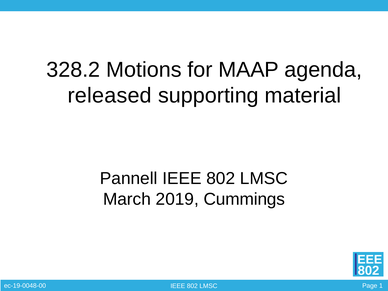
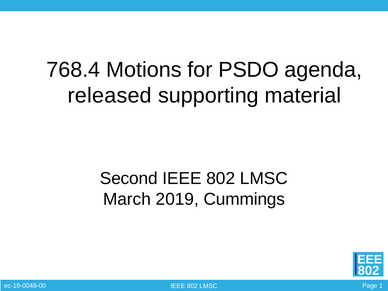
328.2: 328.2 -> 768.4 (73, 70)
MAAP: MAAP -> PSDO (249, 70)
Pannell: Pannell -> Second (129, 178)
